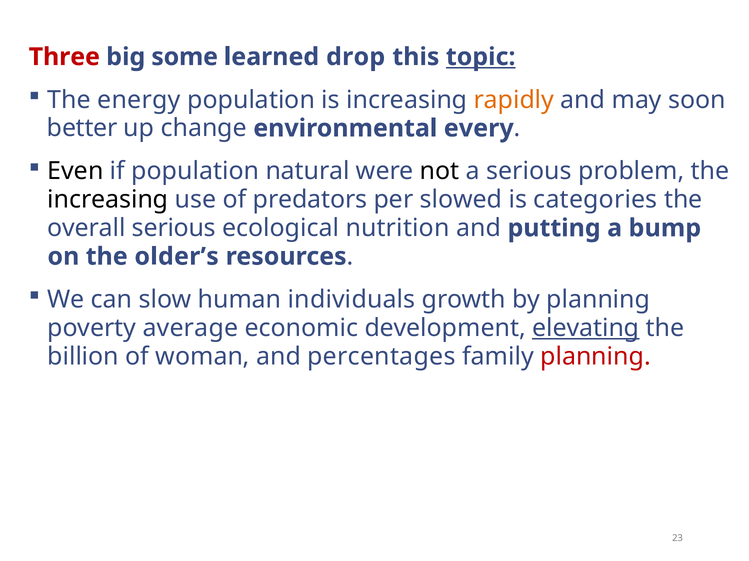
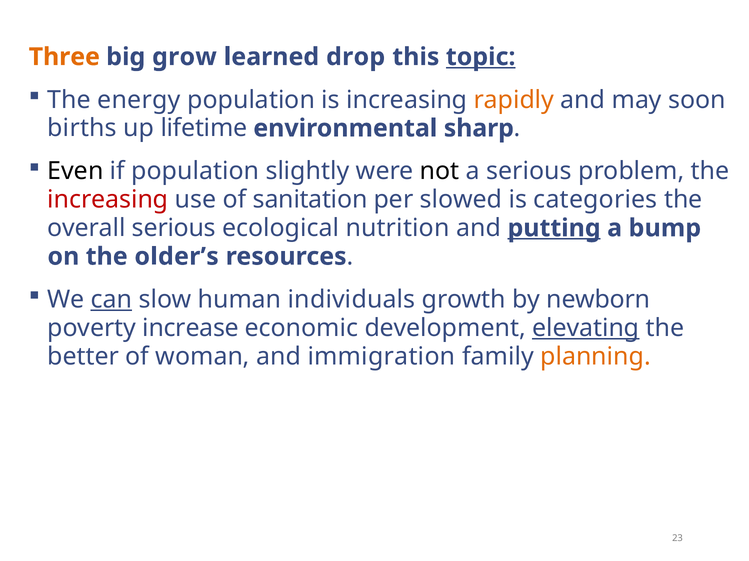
Three colour: red -> orange (64, 57)
some: some -> grow (184, 57)
better: better -> births (82, 128)
change: change -> lifetime (204, 128)
every: every -> sharp (479, 128)
natural: natural -> slightly (308, 171)
increasing colour: black -> red (108, 200)
predators: predators -> sanitation (310, 200)
putting underline: none -> present (554, 228)
can underline: none -> present (111, 300)
by planning: planning -> newborn (598, 300)
average: average -> increase (191, 328)
billion: billion -> better (83, 357)
percentages: percentages -> immigration (381, 357)
planning colour: red -> orange (596, 357)
